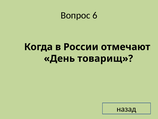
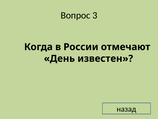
6: 6 -> 3 (95, 15)
товарищ: товарищ -> известен (105, 58)
